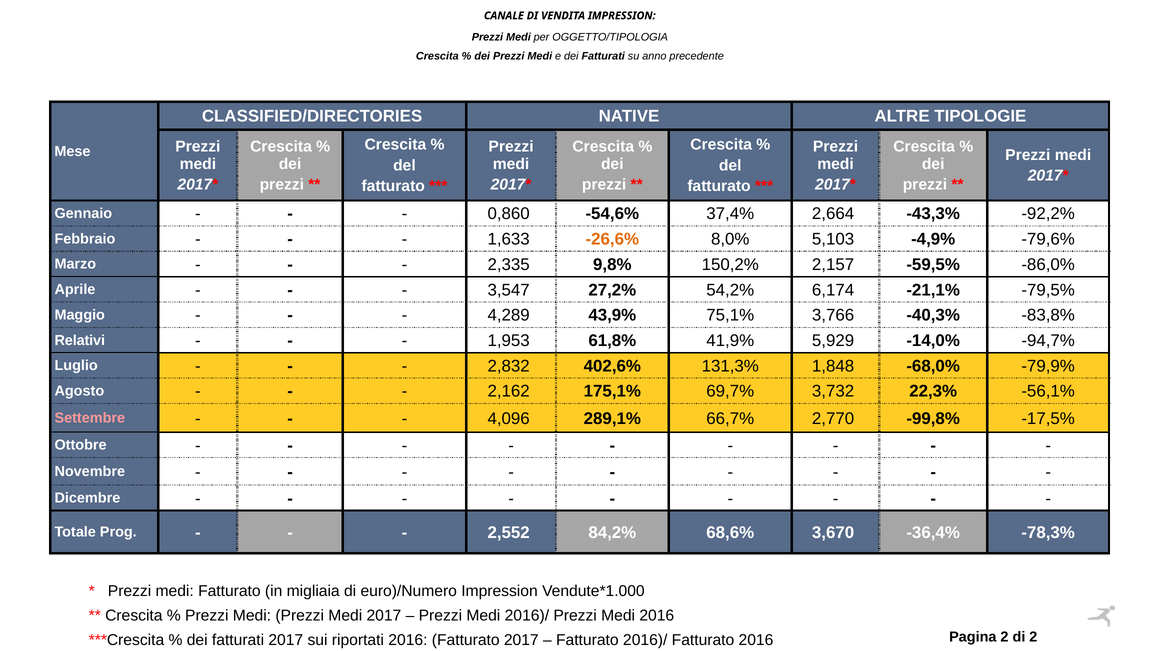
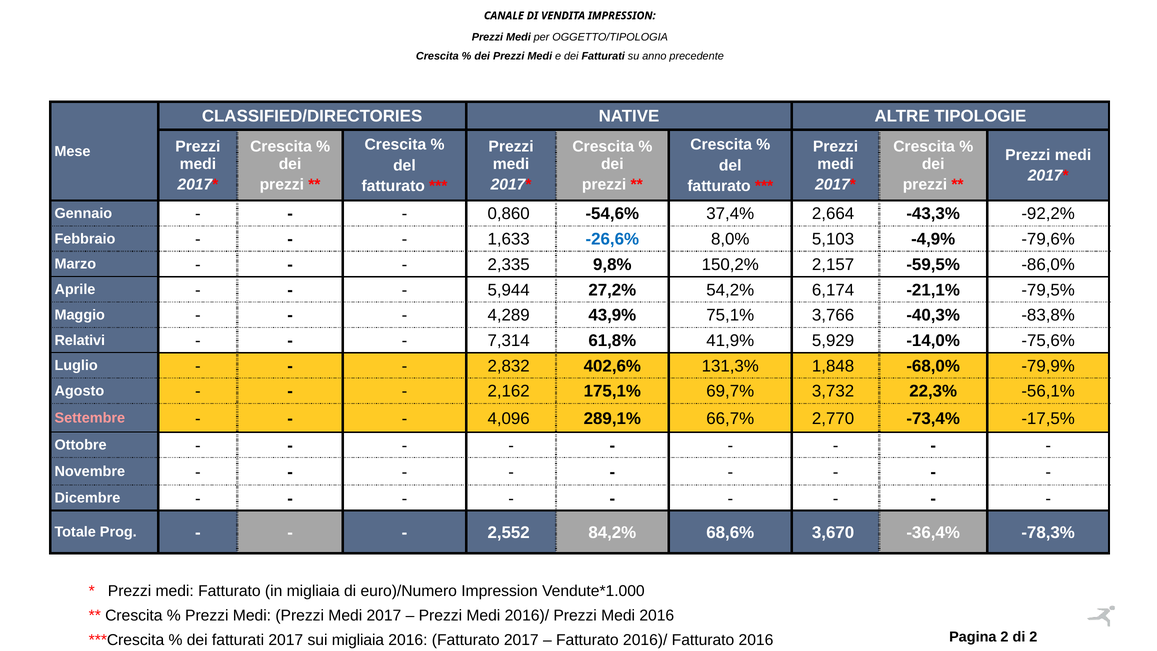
-26,6% colour: orange -> blue (612, 239)
3,547: 3,547 -> 5,944 (509, 290)
1,953: 1,953 -> 7,314 (509, 341)
-94,7%: -94,7% -> -75,6% (1048, 341)
-99,8%: -99,8% -> -73,4% (933, 418)
sui riportati: riportati -> migliaia (358, 640)
